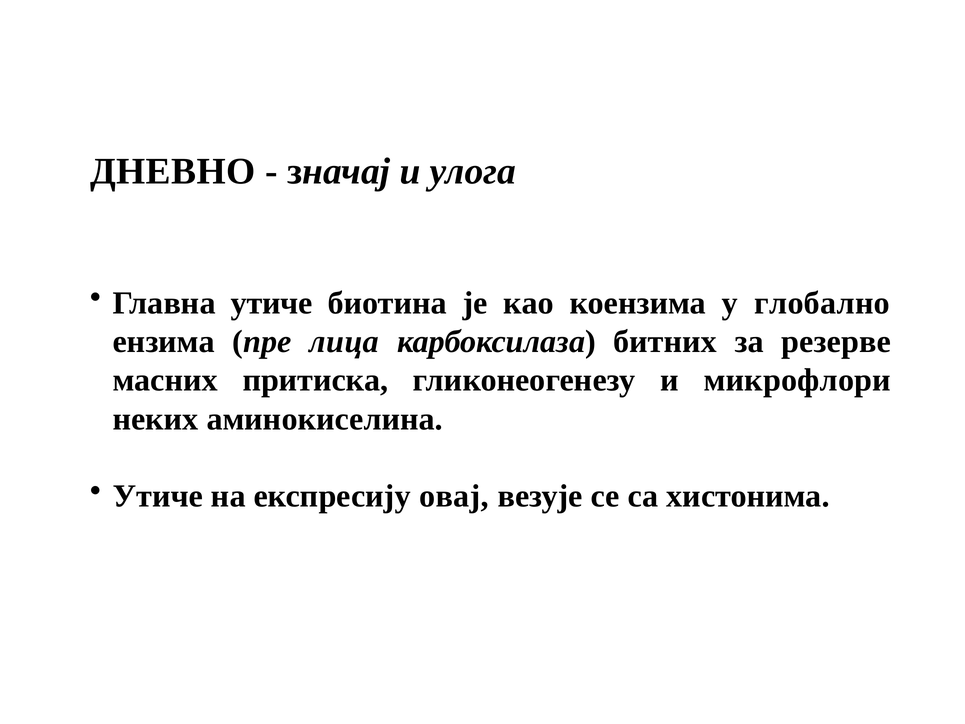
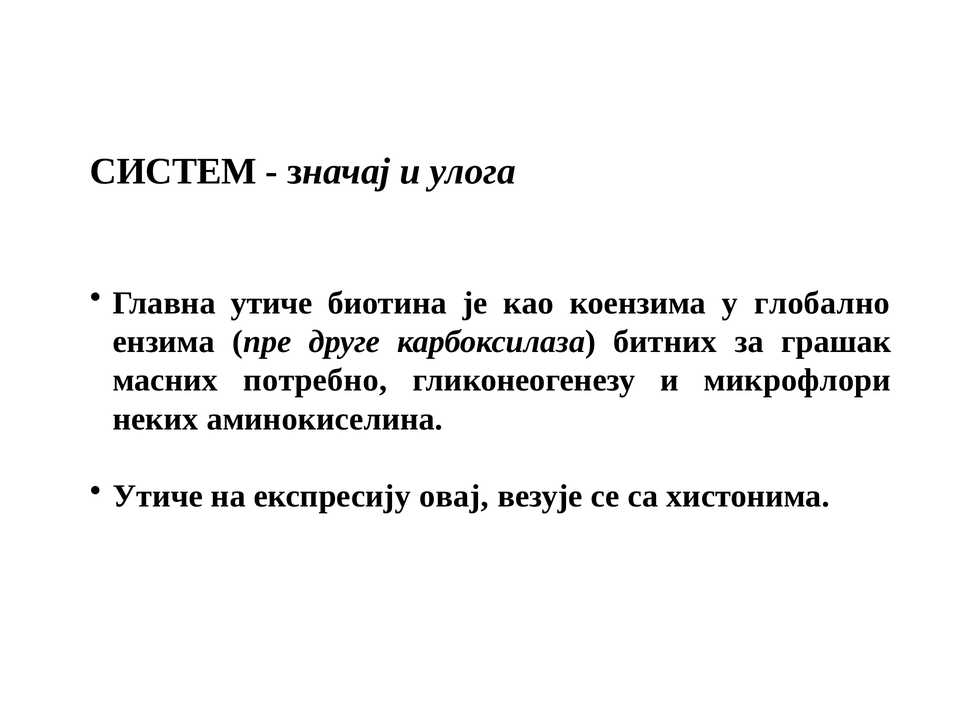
ДНЕВНО: ДНЕВНО -> СИСТЕМ (173, 171)
лица: лица -> друге (344, 342)
резерве: резерве -> грашак (836, 342)
притиска: притиска -> потребно (315, 380)
